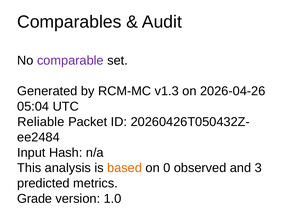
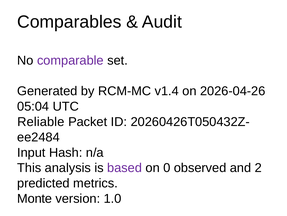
v1.3: v1.3 -> v1.4 (167, 91)
based colour: orange -> purple (125, 167)
3: 3 -> 2 (258, 167)
Grade: Grade -> Monte (35, 198)
